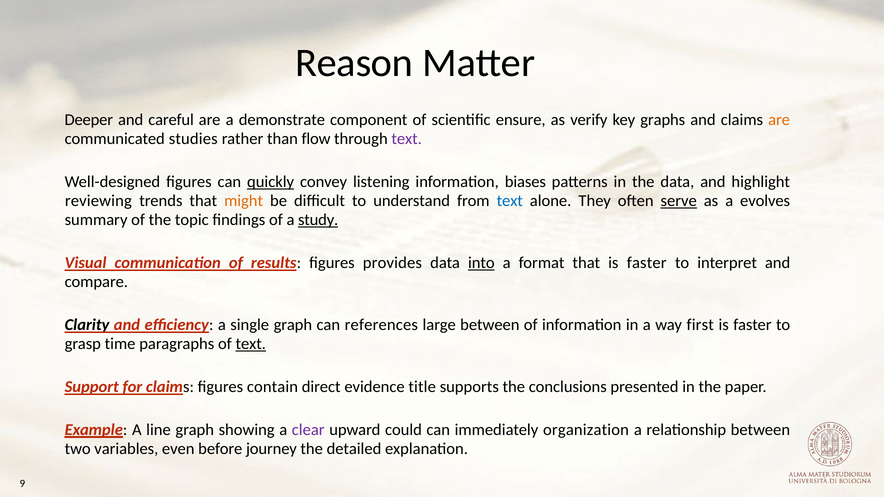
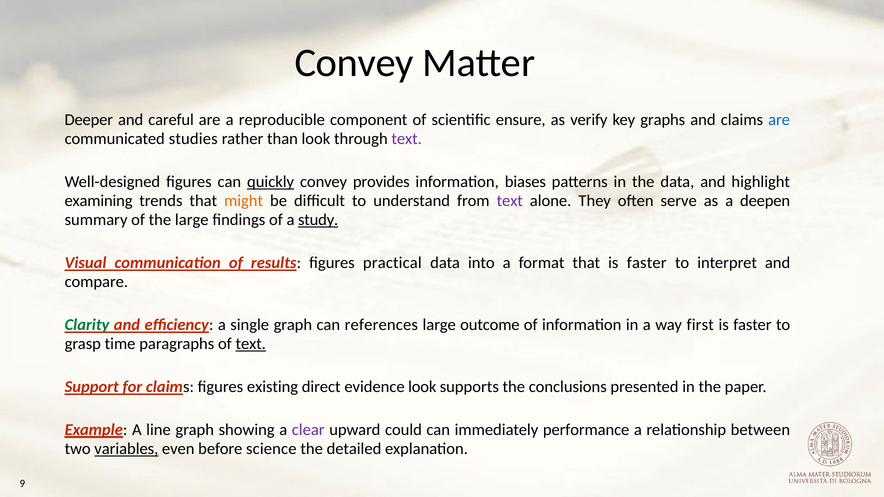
Reason: Reason -> Convey (354, 63)
demonstrate: demonstrate -> reproducible (282, 120)
are colour: orange -> blue (779, 120)
than flow: flow -> look (316, 139)
listening: listening -> provides (381, 182)
reviewing: reviewing -> examining (99, 201)
text colour: blue -> purple (510, 201)
serve underline: present -> none (679, 201)
evolves: evolves -> deepen (765, 201)
the topic: topic -> large (192, 220)
provides: provides -> practical (392, 263)
into underline: present -> none (481, 263)
Clarity colour: black -> green (87, 325)
large between: between -> outcome (490, 325)
contain: contain -> existing (273, 387)
evidence title: title -> look (422, 387)
organization: organization -> performance (586, 430)
variables underline: none -> present (126, 449)
journey: journey -> science (271, 449)
